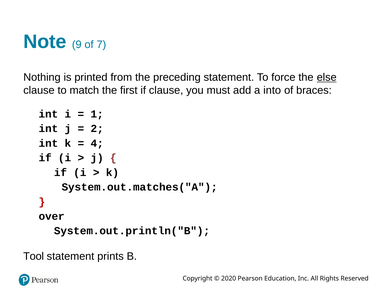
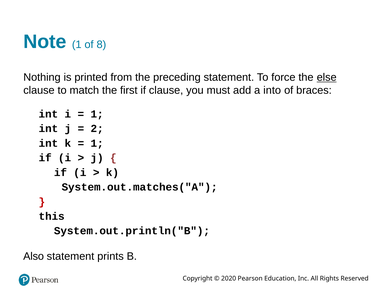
Note 9: 9 -> 1 (77, 44)
7: 7 -> 8 (101, 44)
4: 4 -> 1 (97, 143)
over: over -> this (52, 216)
Tool: Tool -> Also (34, 256)
